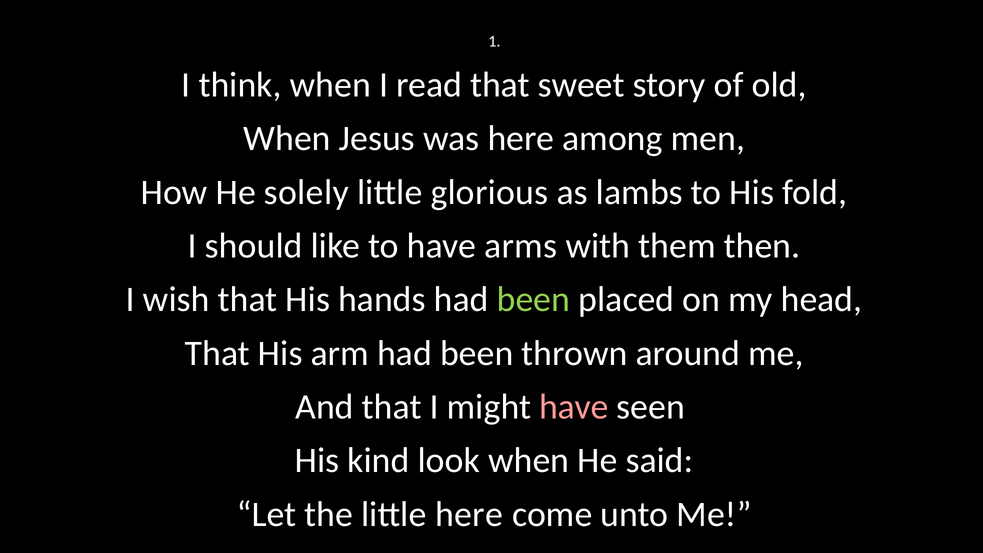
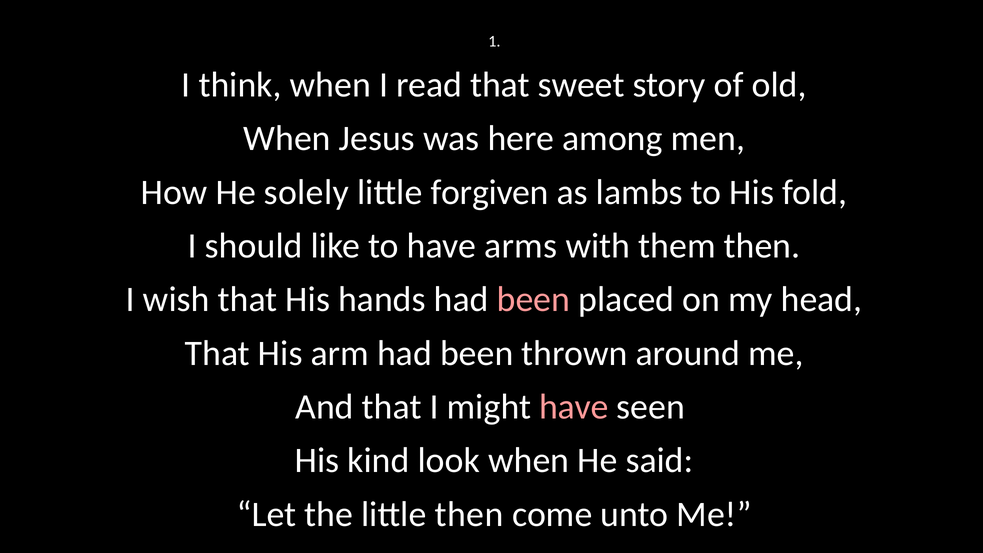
glorious: glorious -> forgiven (490, 192)
been colour: light green -> pink (533, 300)
little here: here -> then (469, 514)
